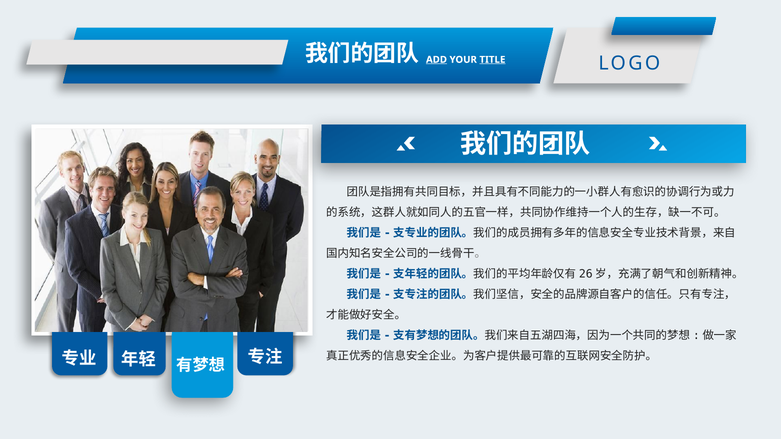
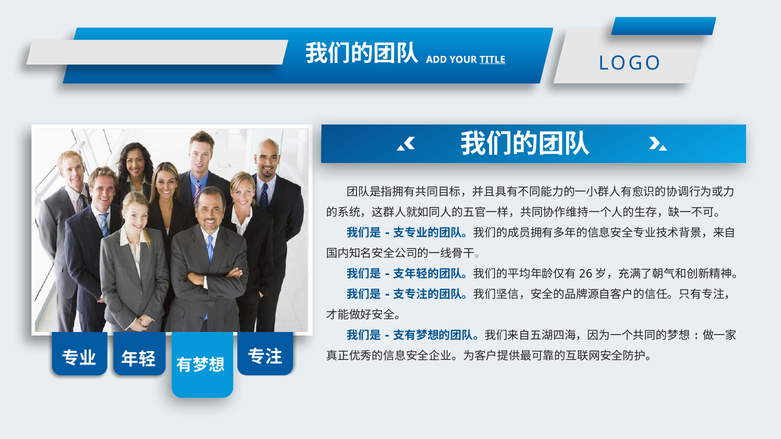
ADD underline: present -> none (437, 60)
